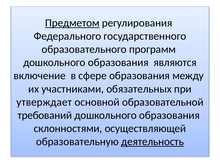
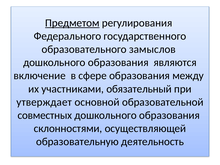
программ: программ -> замыслов (152, 49)
обязательных: обязательных -> обязательный (139, 89)
требований: требований -> совместных (45, 115)
деятельность underline: present -> none (153, 142)
